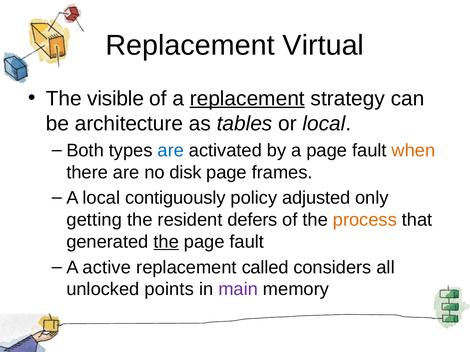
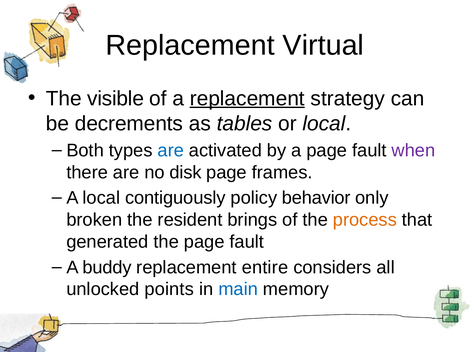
architecture: architecture -> decrements (129, 124)
when colour: orange -> purple (413, 151)
adjusted: adjusted -> behavior (316, 198)
getting: getting -> broken (94, 220)
defers: defers -> brings (252, 220)
the underline: present -> none (166, 242)
active: active -> buddy (107, 268)
called: called -> entire (265, 268)
main colour: purple -> blue (238, 290)
